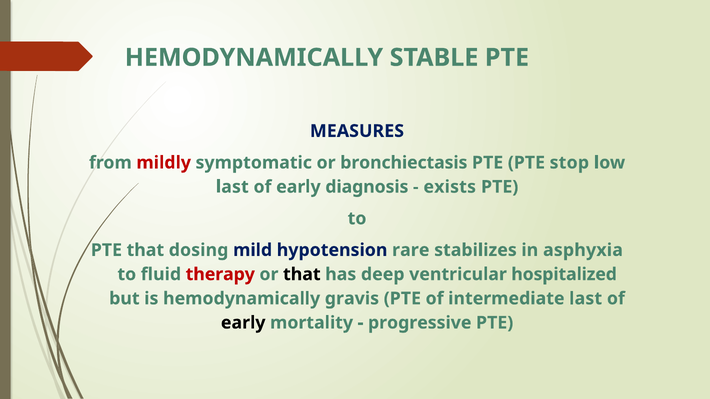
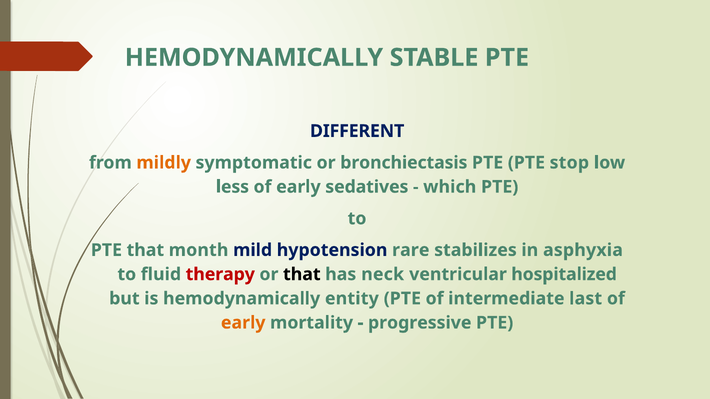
MEASURES: MEASURES -> DIFFERENT (357, 131)
mildly colour: red -> orange (164, 163)
last: last -> less (232, 187)
diagnosis: diagnosis -> sedatives (367, 187)
exists: exists -> which (450, 187)
dosing: dosing -> month (199, 250)
deep: deep -> neck (383, 275)
gravis: gravis -> entity (352, 299)
early colour: black -> orange (243, 323)
